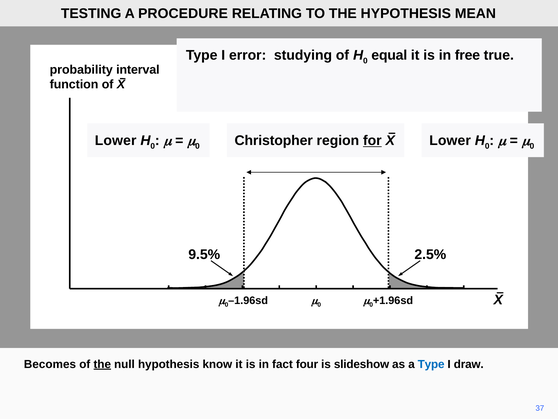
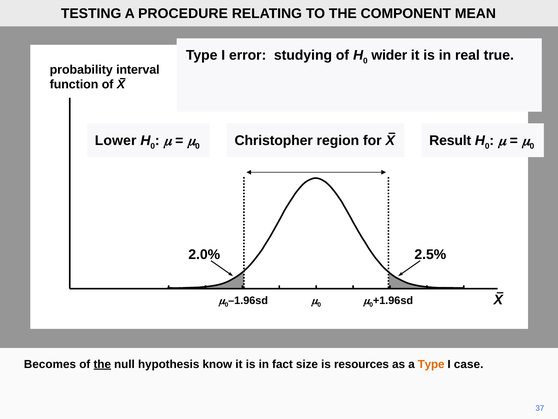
THE HYPOTHESIS: HYPOTHESIS -> COMPONENT (406, 14)
equal: equal -> wider (389, 55)
free: free -> real (467, 55)
for underline: present -> none (372, 141)
Lower: Lower -> Result (450, 141)
9.5%: 9.5% -> 2.0% (204, 254)
four: four -> size (307, 364)
slideshow: slideshow -> resources (362, 364)
Type colour: blue -> orange (431, 364)
draw: draw -> case (469, 364)
